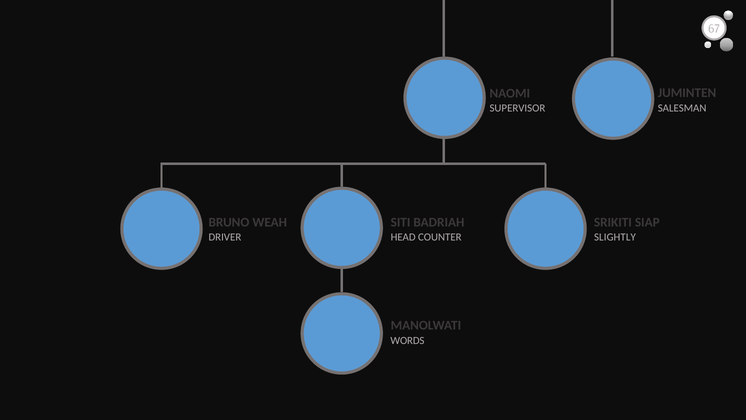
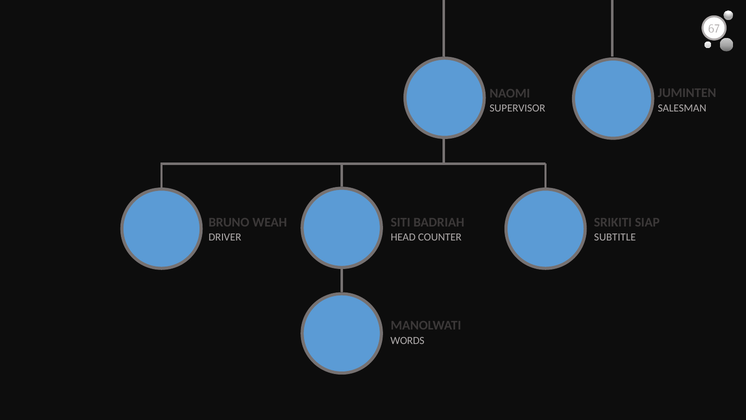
SLIGHTLY: SLIGHTLY -> SUBTITLE (615, 237)
